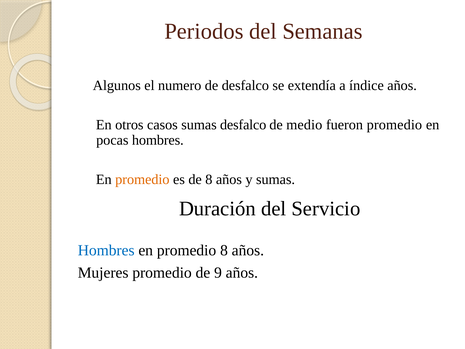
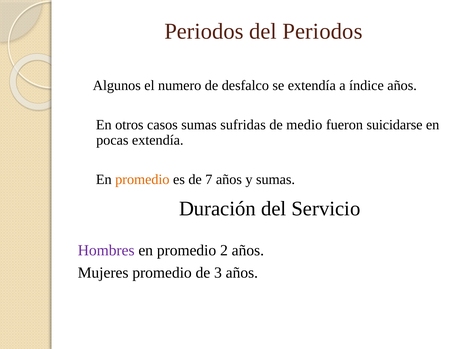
del Semanas: Semanas -> Periodos (322, 31)
sumas desfalco: desfalco -> sufridas (243, 125)
fueron promedio: promedio -> suicidarse (395, 125)
pocas hombres: hombres -> extendía (158, 140)
de 8: 8 -> 7 (209, 179)
Hombres colour: blue -> purple (106, 250)
promedio 8: 8 -> 2 (224, 250)
9: 9 -> 3 (218, 273)
